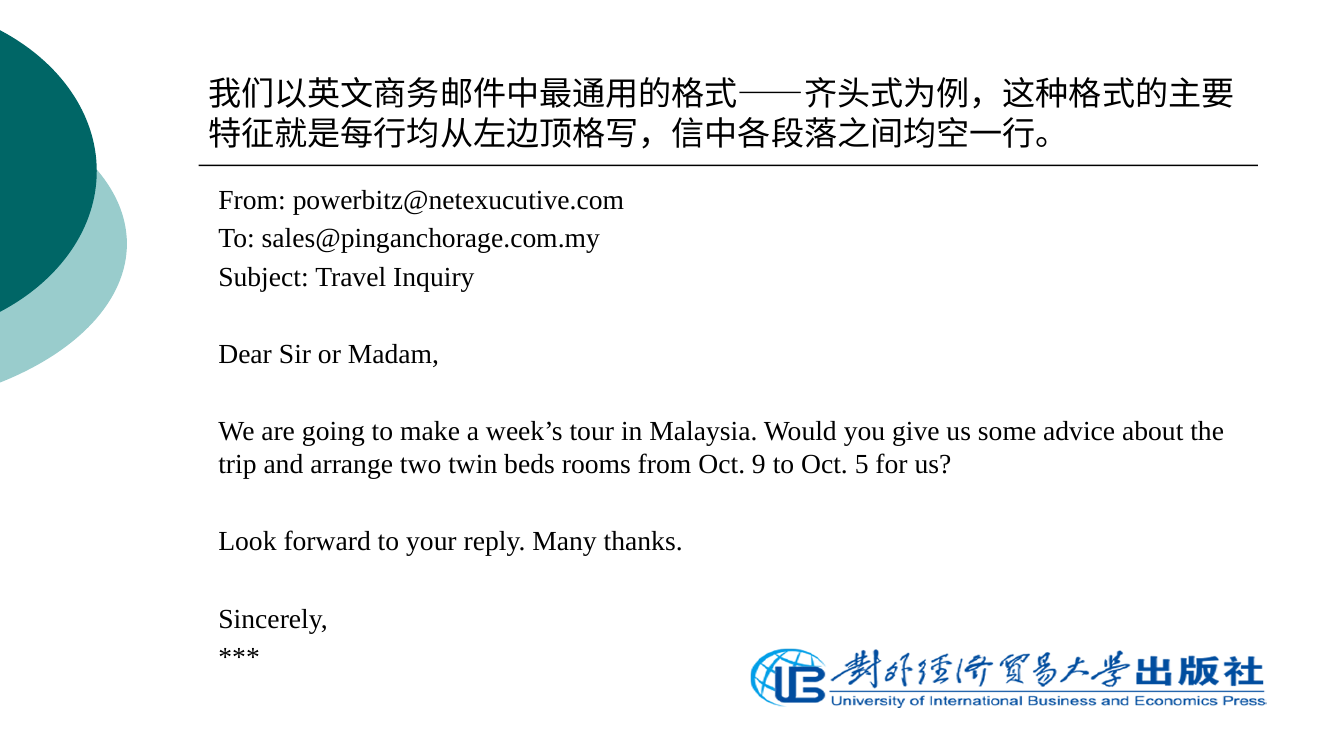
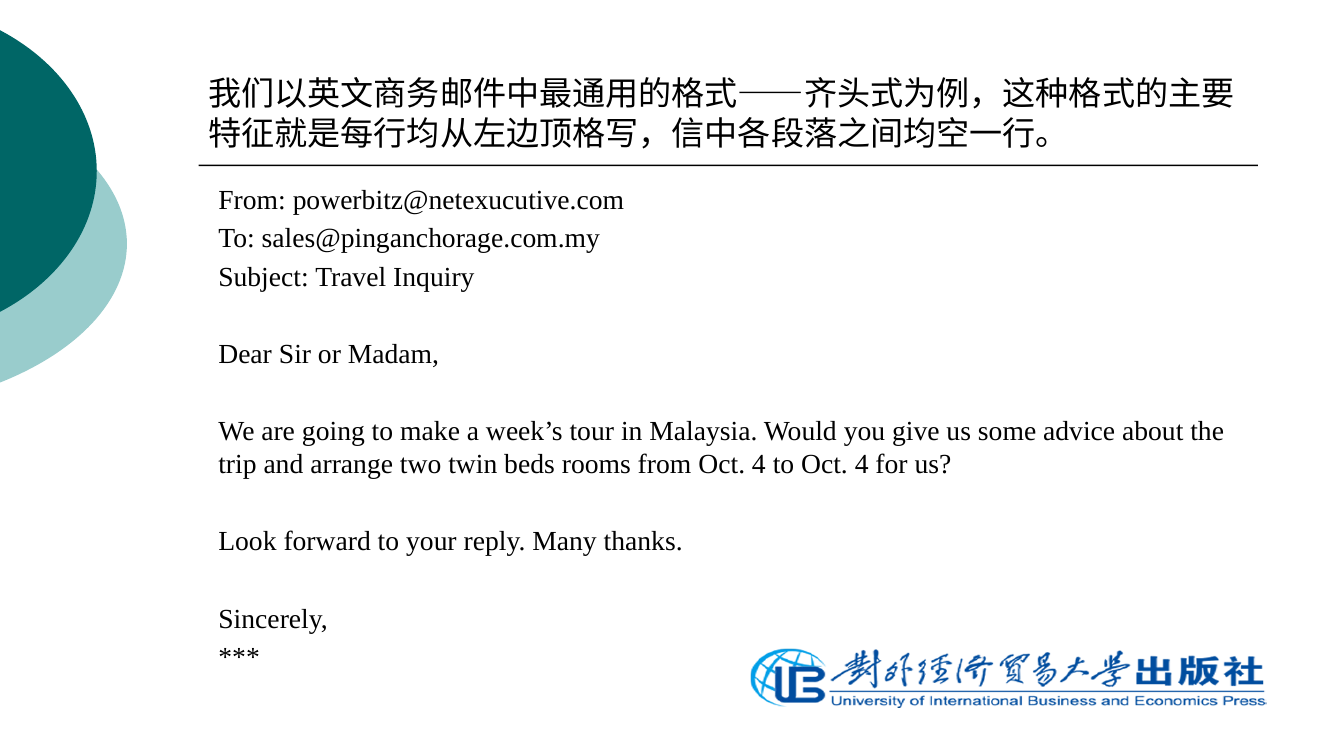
from Oct 9: 9 -> 4 (759, 465)
to Oct 5: 5 -> 4 (862, 465)
